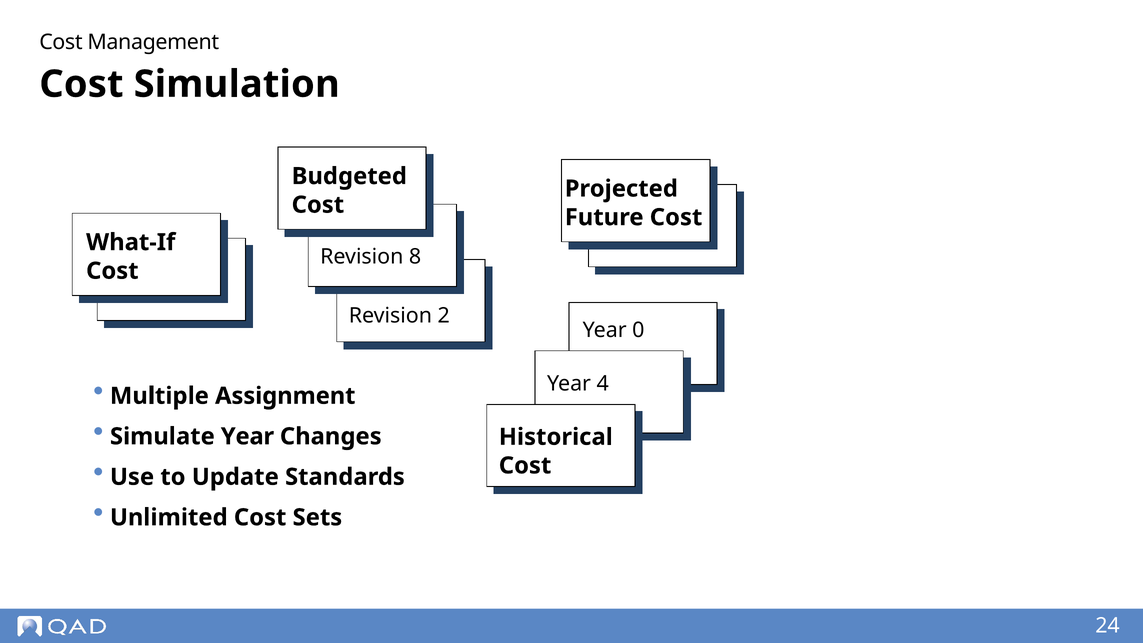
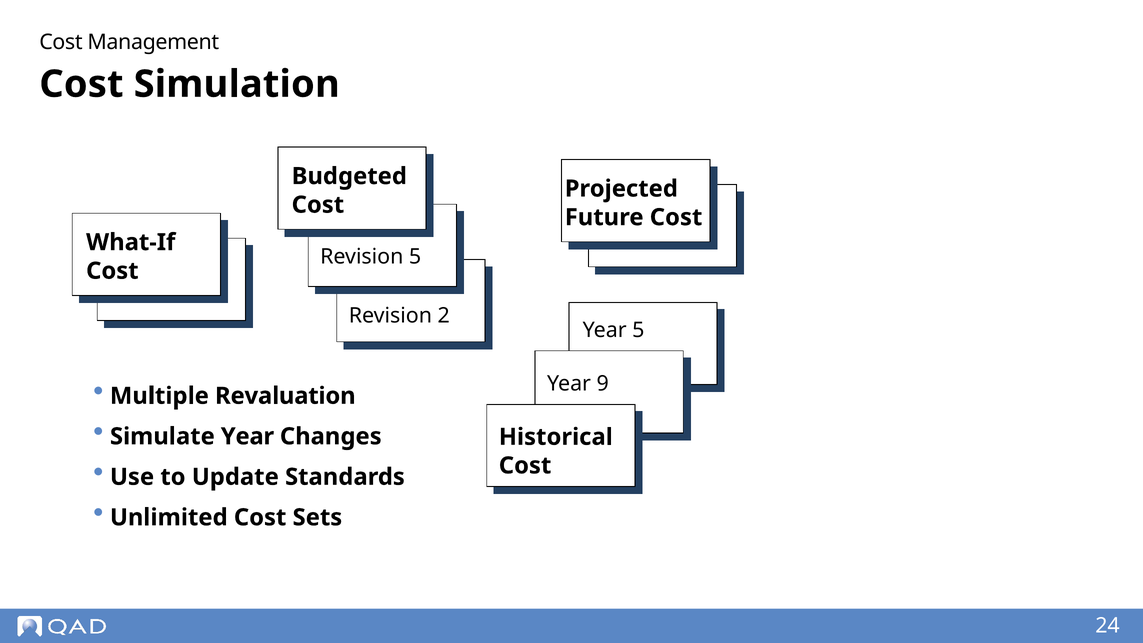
Revision 8: 8 -> 5 (415, 257)
Year 0: 0 -> 5 (638, 330)
4: 4 -> 9 (603, 384)
Assignment: Assignment -> Revaluation (285, 396)
